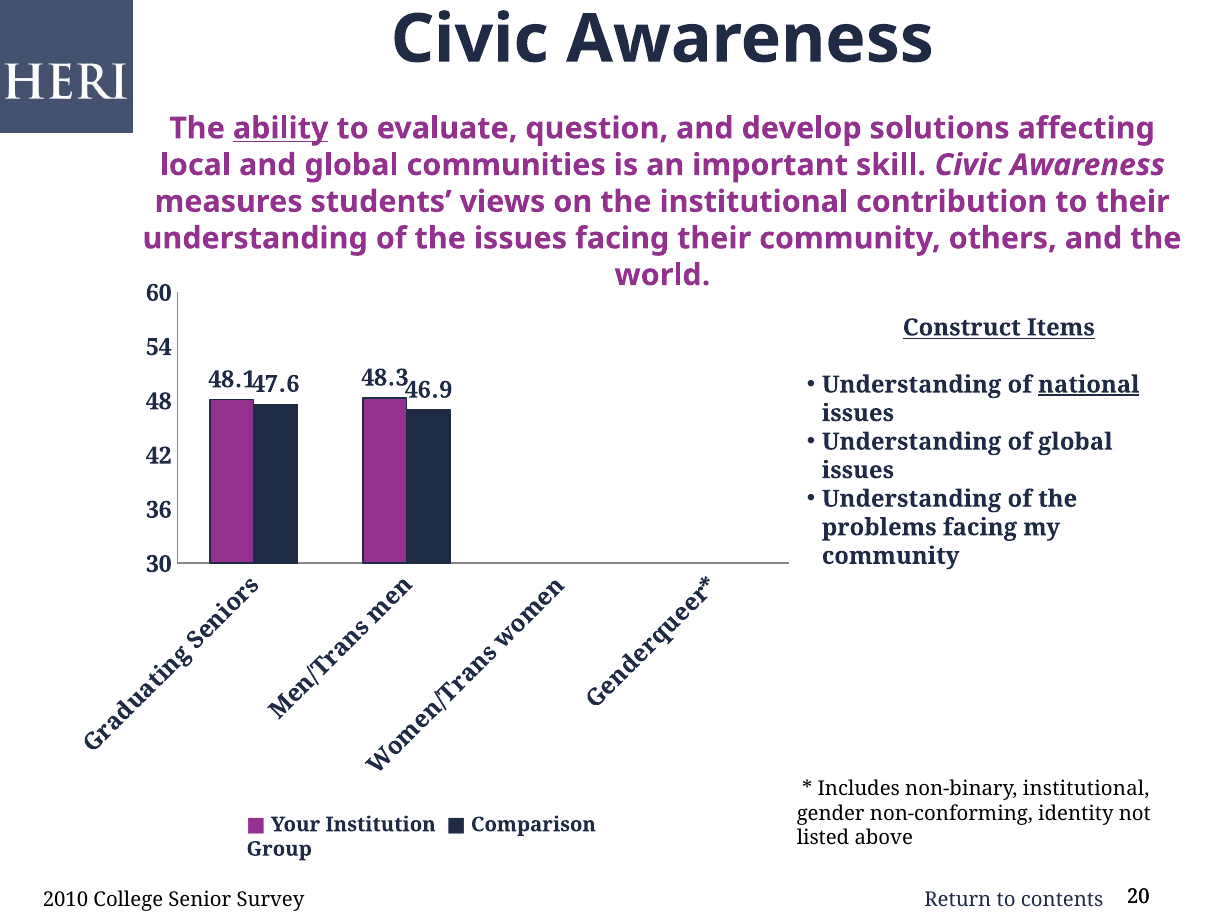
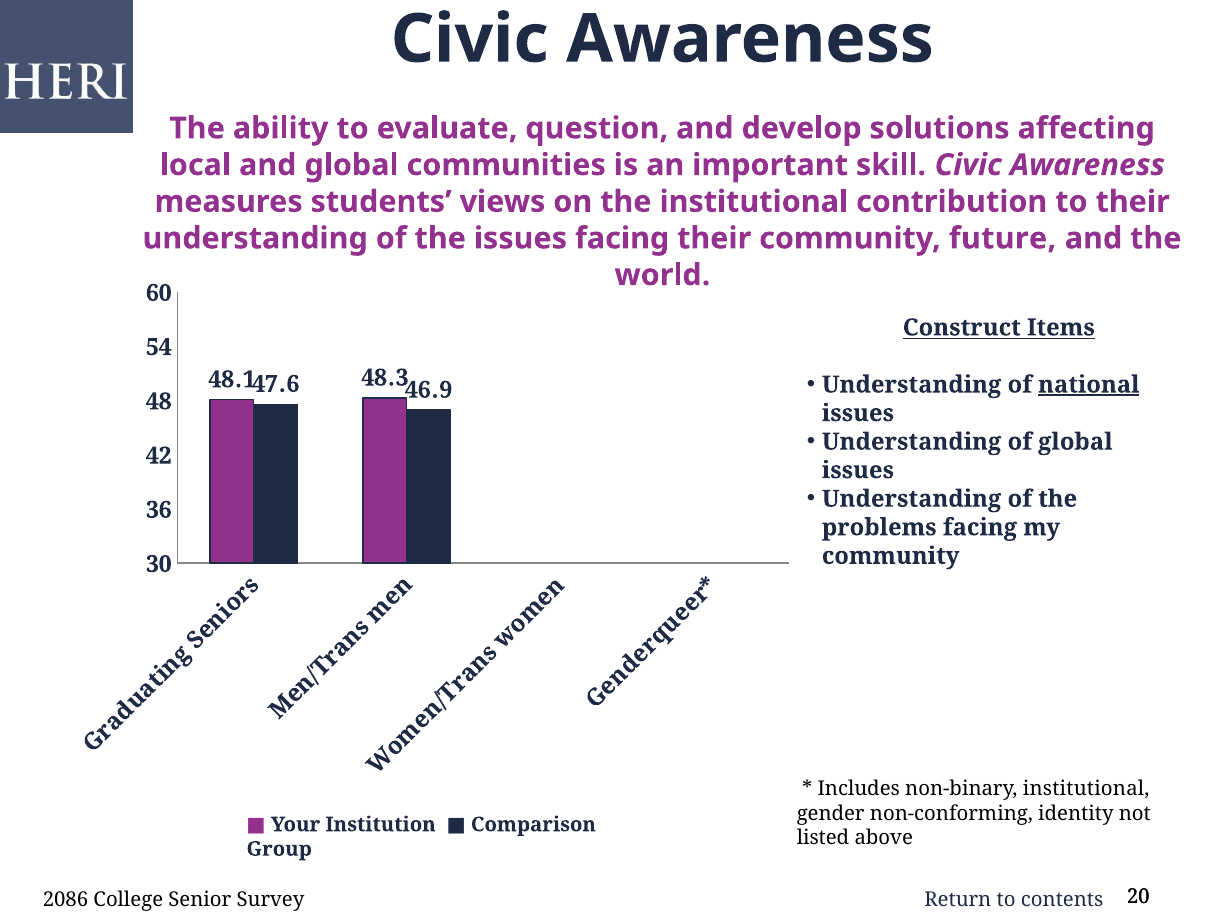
ability underline: present -> none (281, 128)
others: others -> future (1003, 238)
2010: 2010 -> 2086 (66, 900)
